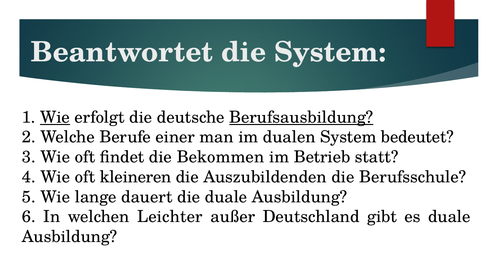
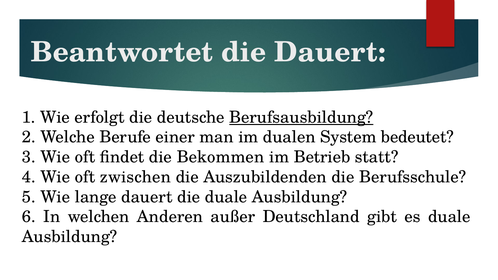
die System: System -> Dauert (330, 52)
Wie underline: present -> none (55, 117)
kleineren: kleineren -> zwischen (135, 177)
Leichter: Leichter -> Anderen (170, 217)
